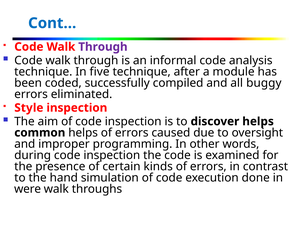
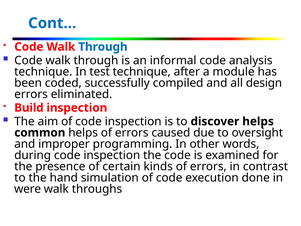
Through colour: purple -> blue (103, 47)
five: five -> test (100, 72)
buggy: buggy -> design (264, 83)
Style: Style -> Build (29, 108)
